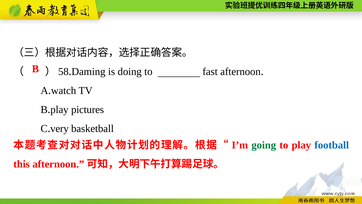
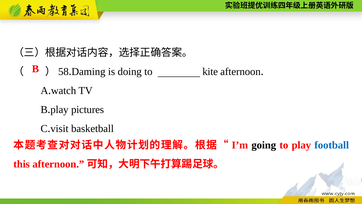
fast: fast -> kite (210, 71)
very: very -> visit (59, 129)
going colour: green -> black (264, 145)
